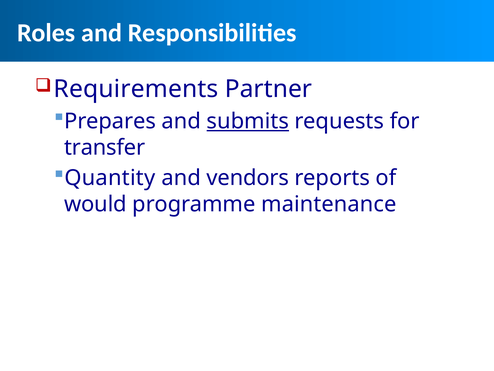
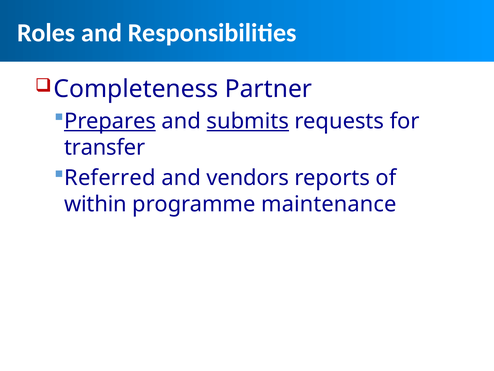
Requirements: Requirements -> Completeness (136, 89)
Prepares underline: none -> present (110, 121)
Quantity: Quantity -> Referred (110, 178)
would: would -> within (95, 204)
